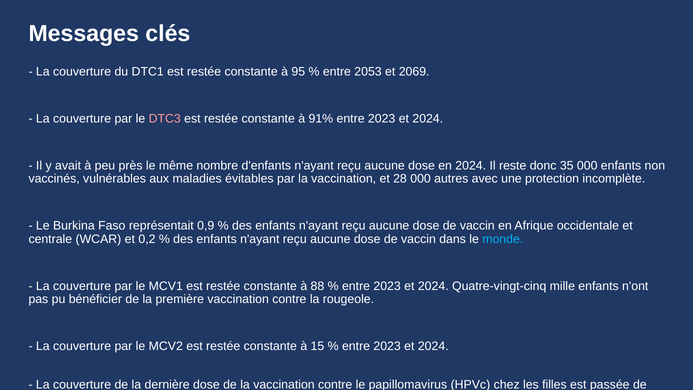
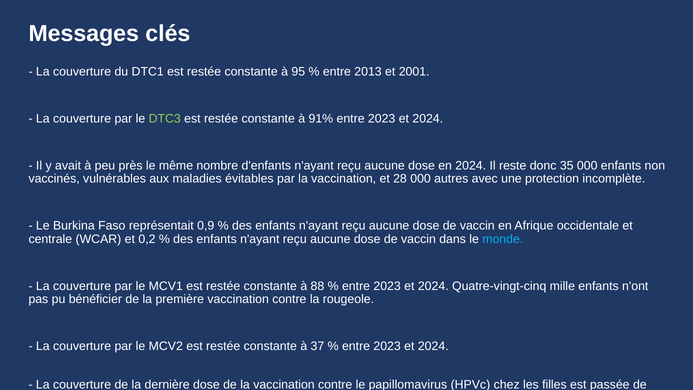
2053: 2053 -> 2013 (368, 71)
2069: 2069 -> 2001 (414, 71)
DTC3 colour: pink -> light green (165, 118)
15: 15 -> 37 (317, 346)
